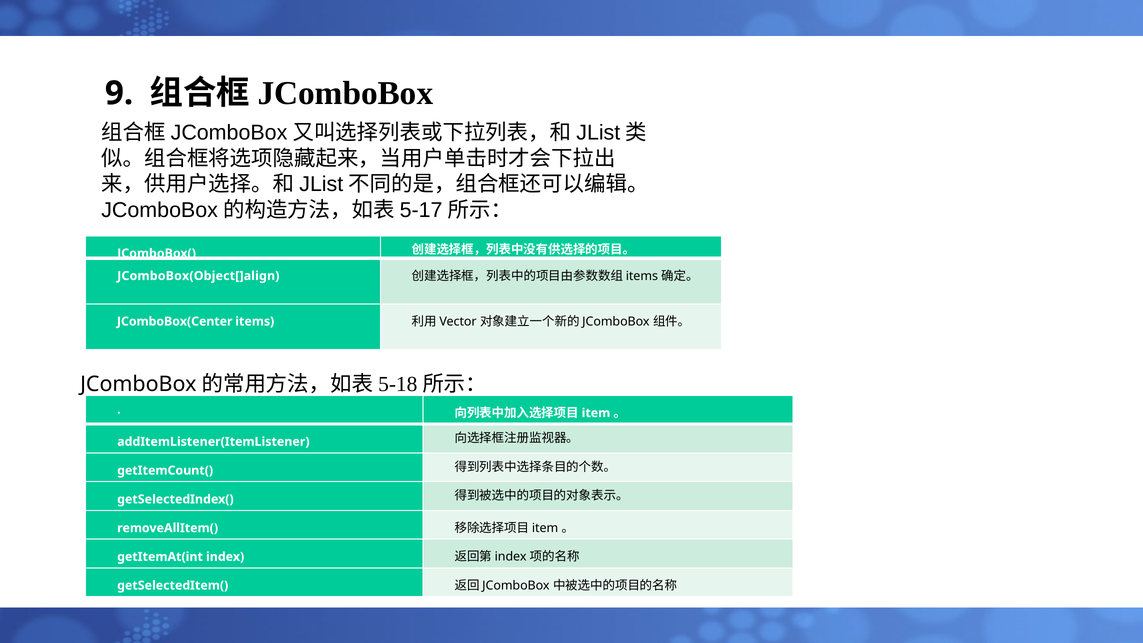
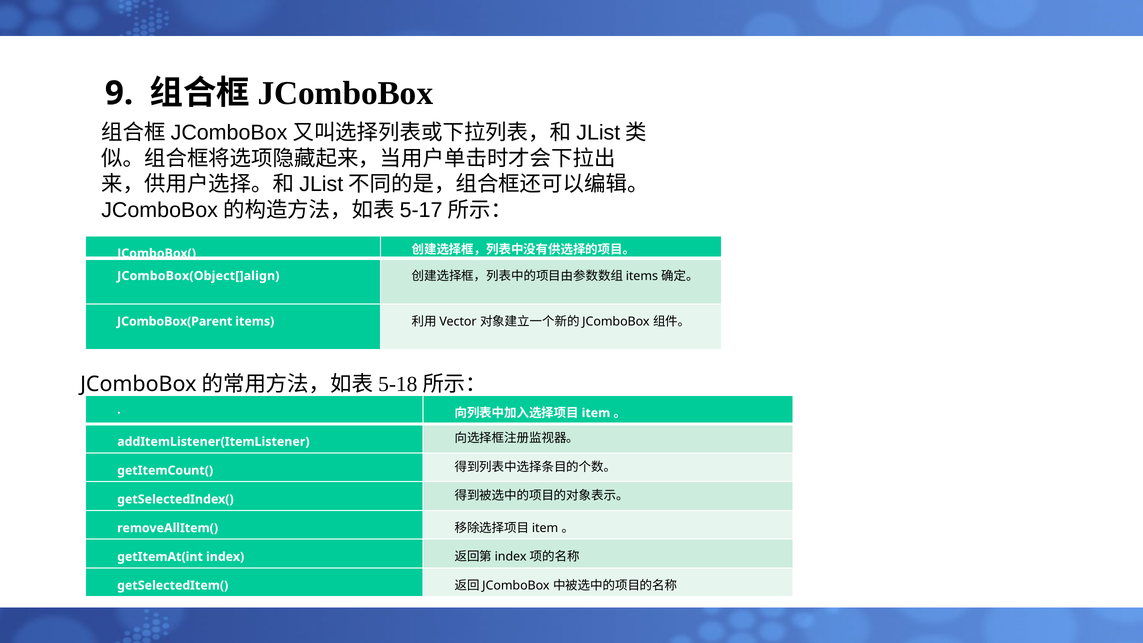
JComboBox(Center: JComboBox(Center -> JComboBox(Parent (175, 321)
